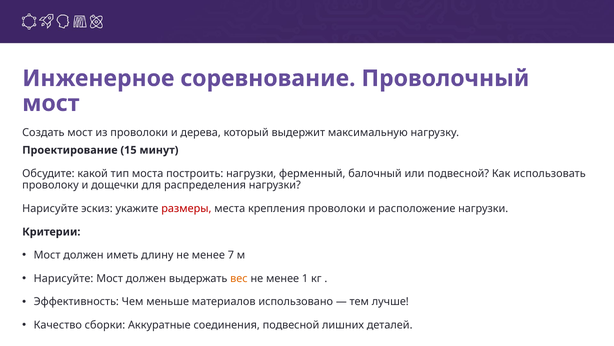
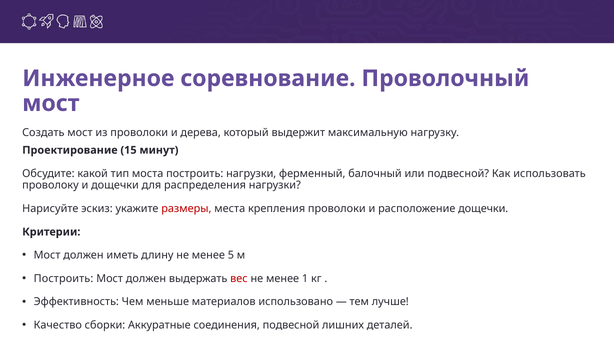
расположение нагрузки: нагрузки -> дощечки (483, 208)
7: 7 -> 5 (231, 255)
Нарисуйте: Нарисуйте -> Построить (64, 278)
вес colour: orange -> red (239, 278)
